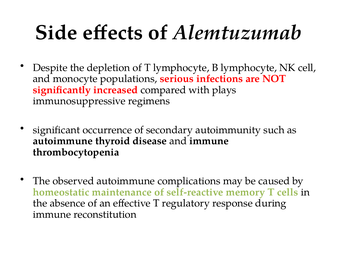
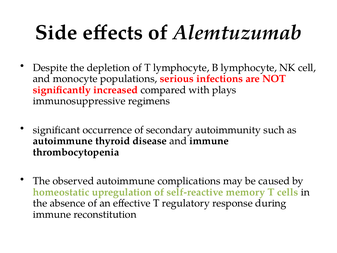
maintenance: maintenance -> upregulation (122, 192)
